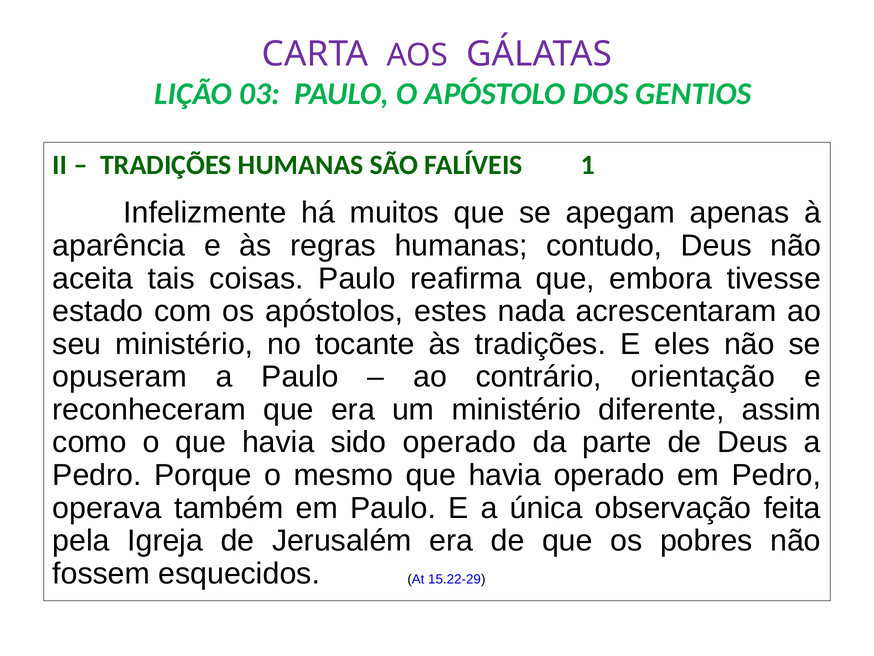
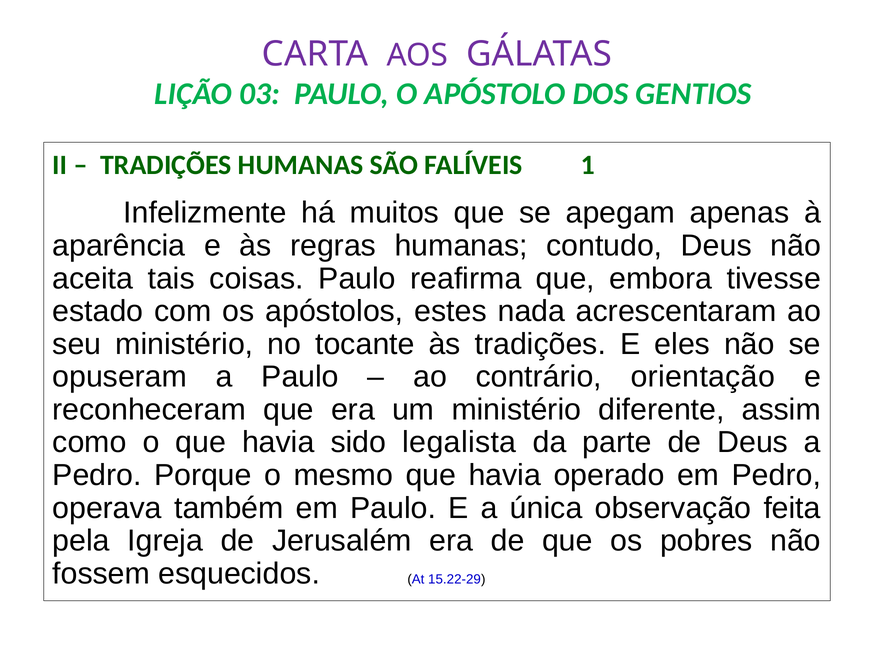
sido operado: operado -> legalista (459, 442)
